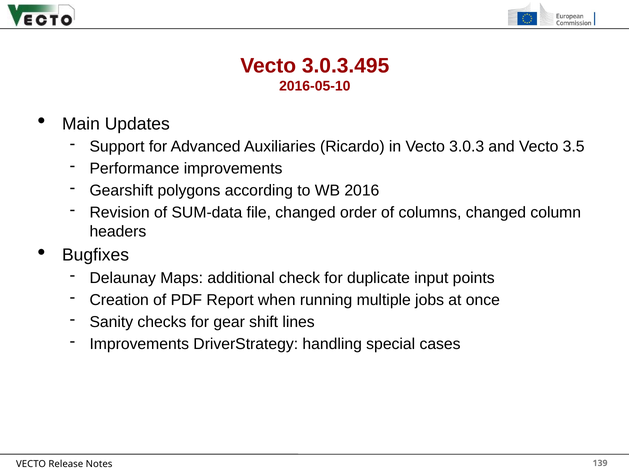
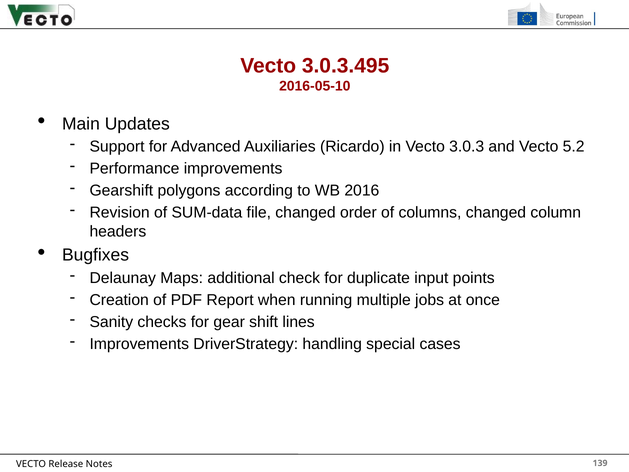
3.5: 3.5 -> 5.2 (574, 147)
